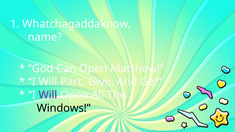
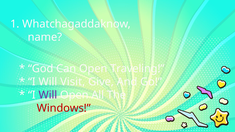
Matthew: Matthew -> Traveling (137, 69)
Part: Part -> Visit (73, 82)
Windows colour: black -> red (64, 108)
